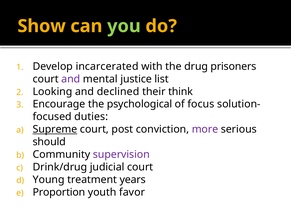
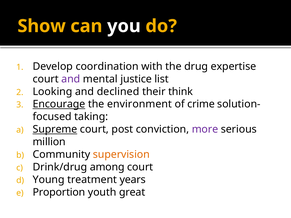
you colour: light green -> white (124, 26)
incarcerated: incarcerated -> coordination (107, 66)
prisoners: prisoners -> expertise (233, 66)
Encourage underline: none -> present (59, 104)
psychological: psychological -> environment (139, 104)
focus: focus -> crime (201, 104)
duties: duties -> taking (91, 117)
should: should -> million (49, 142)
supervision colour: purple -> orange (121, 155)
judicial: judicial -> among (107, 167)
favor: favor -> great (132, 192)
